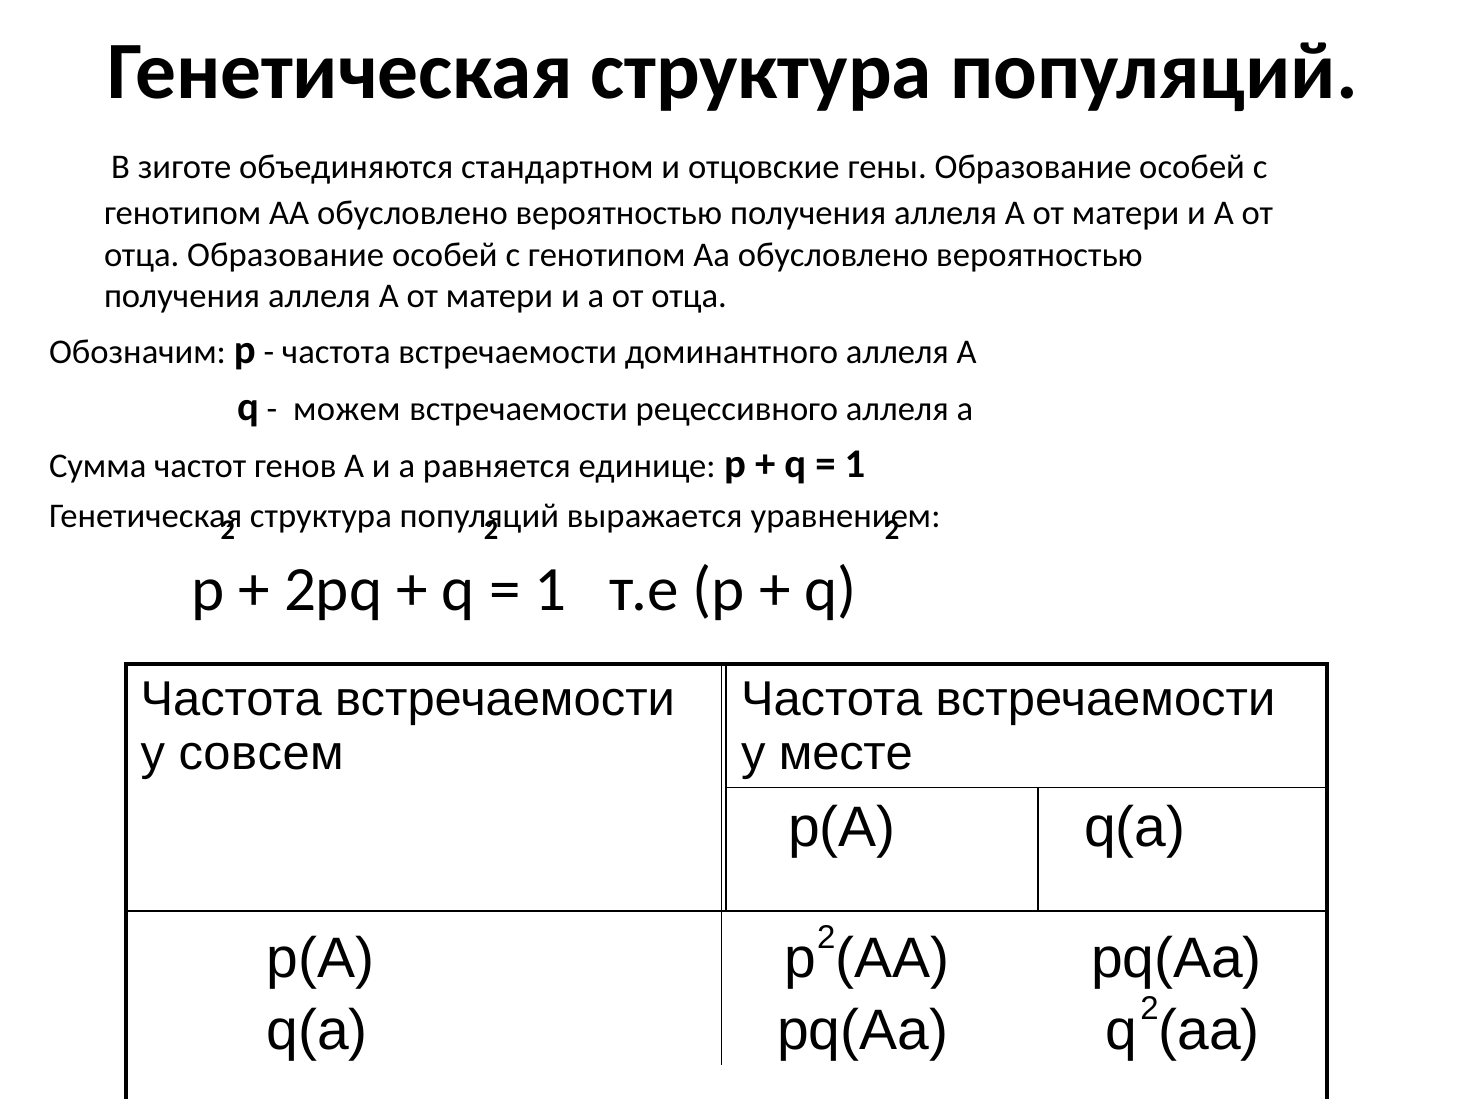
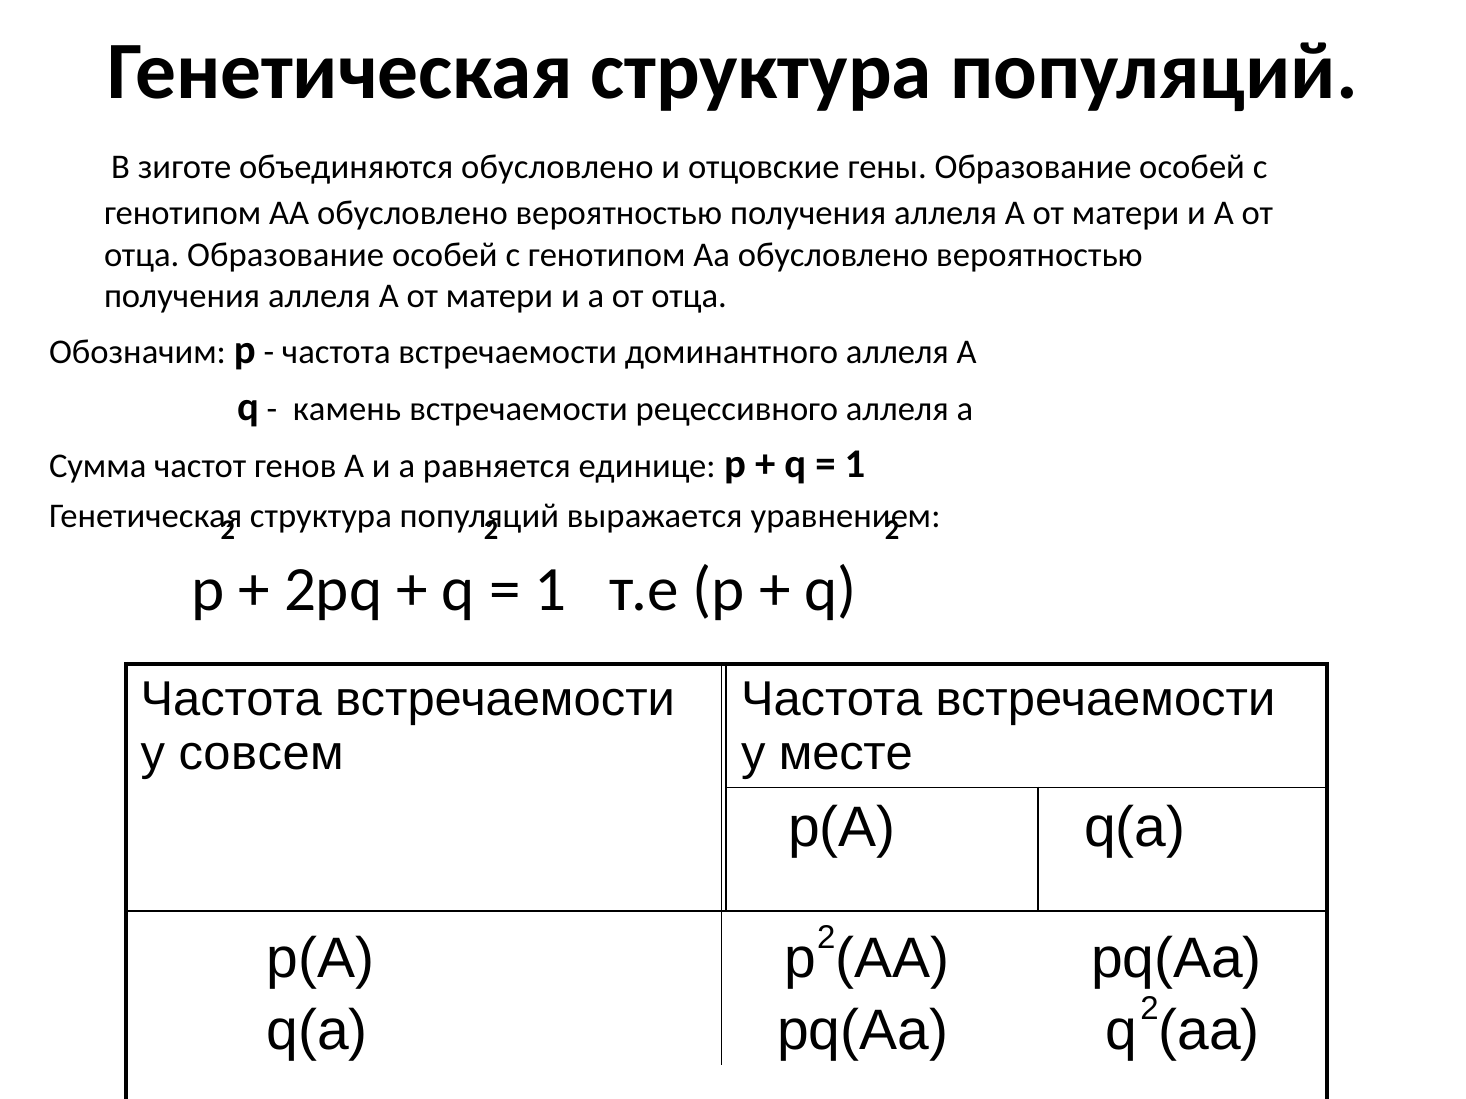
объединяются стандартном: стандартном -> обусловлено (557, 167)
можем: можем -> камень (347, 409)
